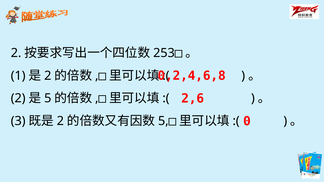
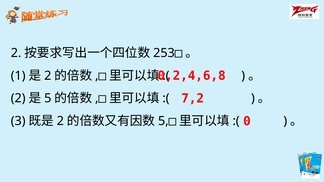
2,6: 2,6 -> 7,2 (193, 99)
